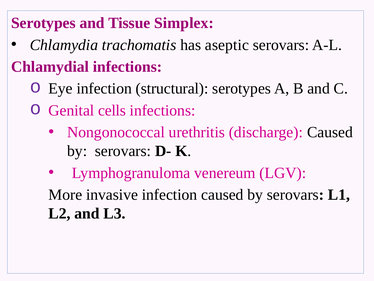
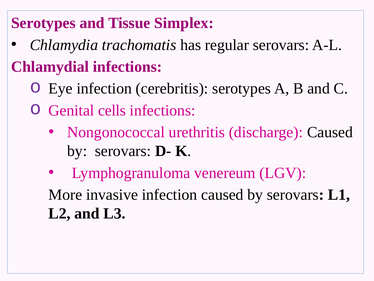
aseptic: aseptic -> regular (227, 45)
structural: structural -> cerebritis (172, 88)
